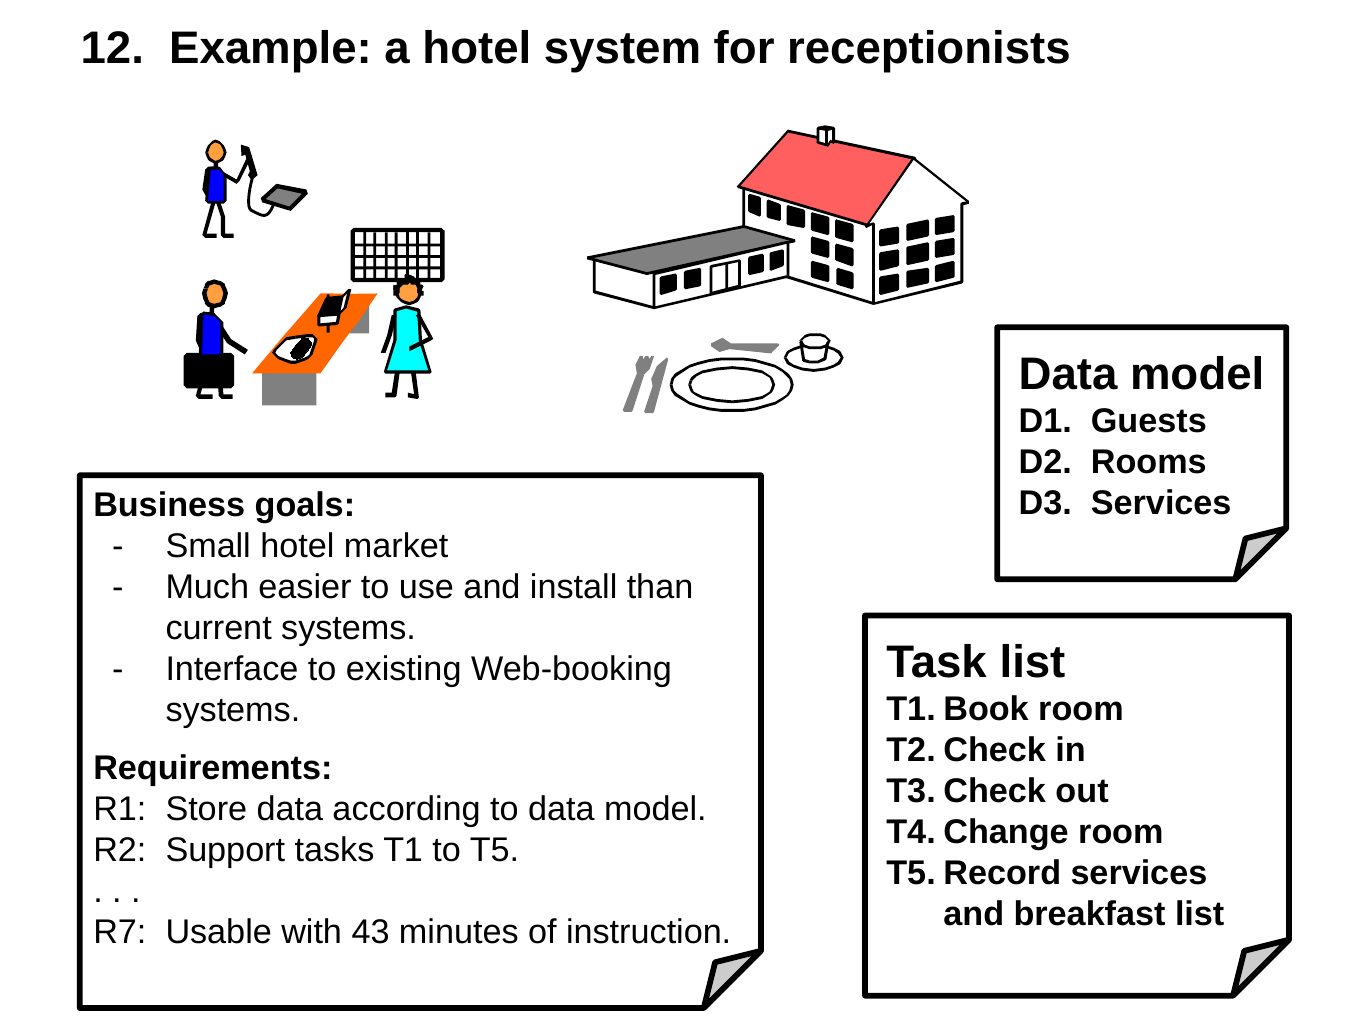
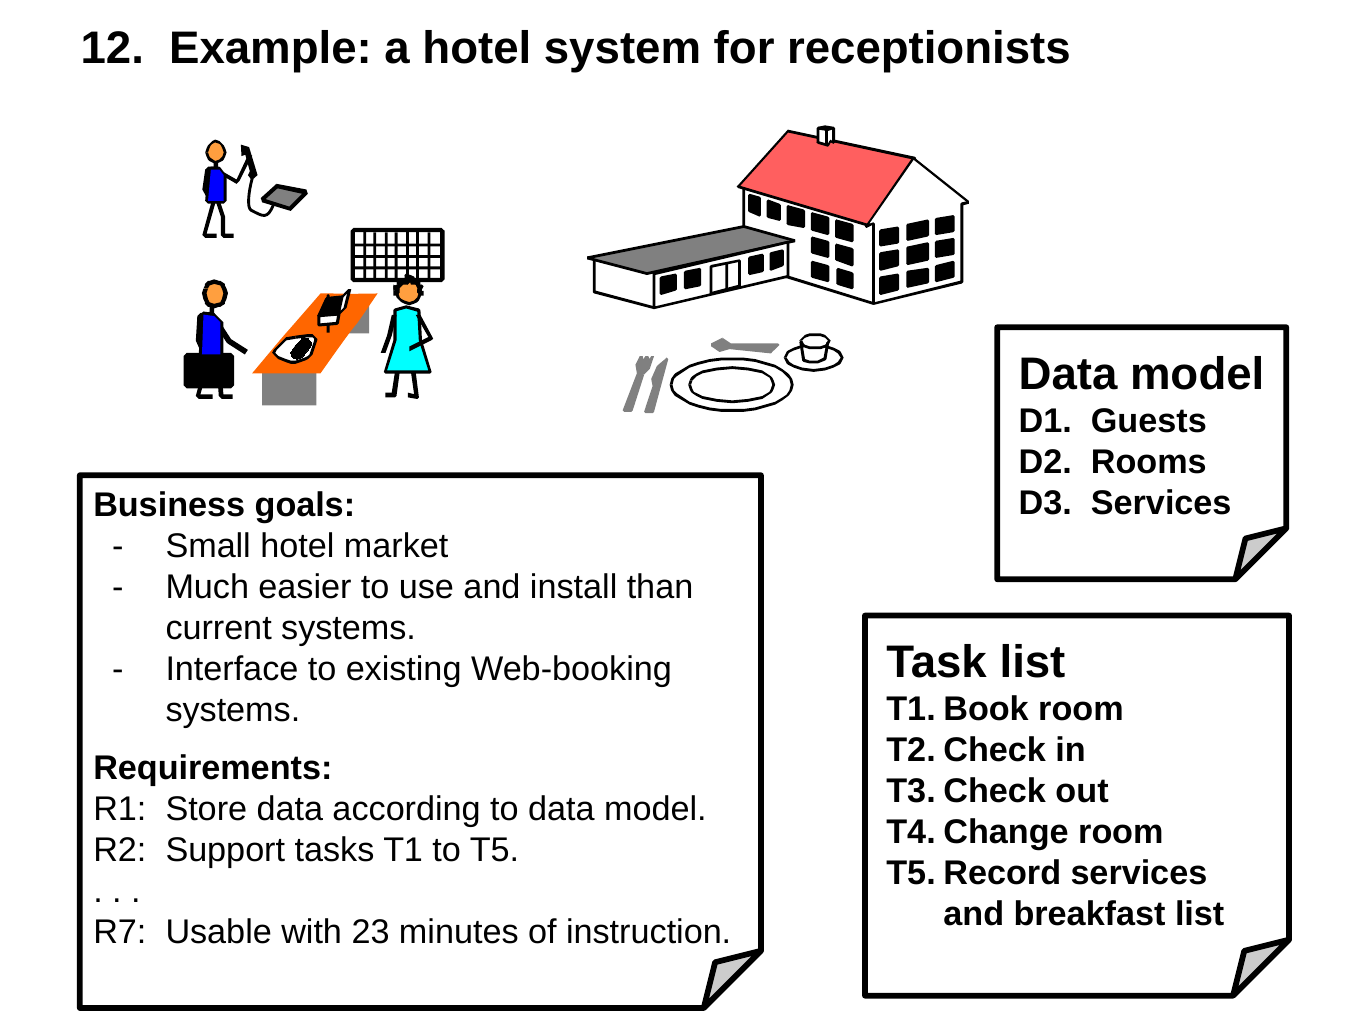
43: 43 -> 23 (371, 933)
